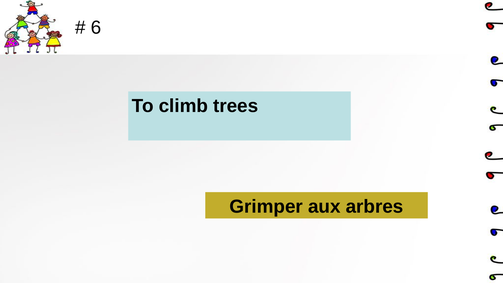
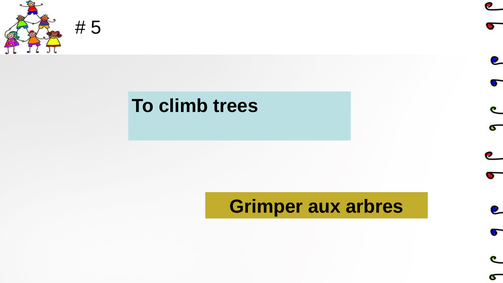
6: 6 -> 5 (96, 28)
